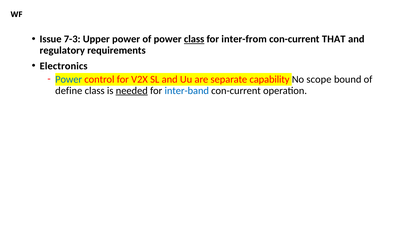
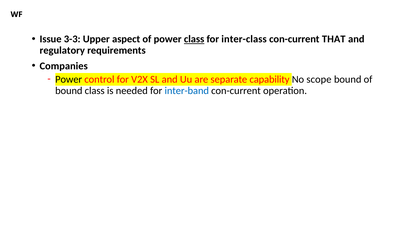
7-3: 7-3 -> 3-3 (72, 39)
Upper power: power -> aspect (126, 39)
inter-from: inter-from -> inter-class (244, 39)
Electronics: Electronics -> Companies (64, 66)
Power colour: blue -> black (69, 80)
define: define -> bound (69, 91)
needed underline: present -> none (132, 91)
